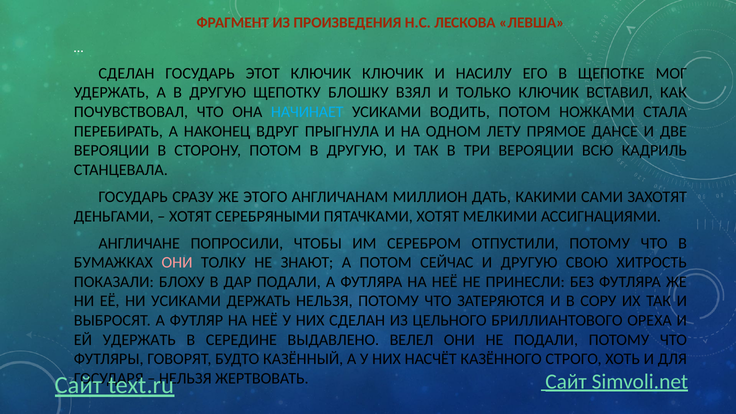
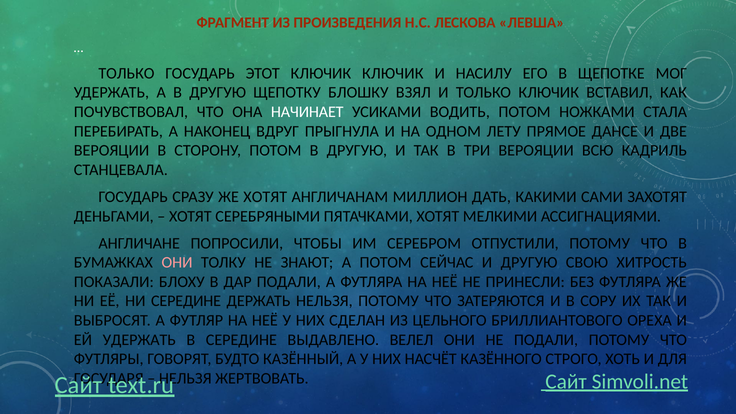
СДЕЛАН: СДЕЛАН -> ТОЛЬКО (126, 73)
НАЧИНАЕТ colour: light blue -> white (307, 112)
ЖЕ ЭТОГО: ЭТОГО -> ХОТЯТ (265, 197)
НИ УСИКАМИ: УСИКАМИ -> СЕРЕДИНЕ (186, 301)
